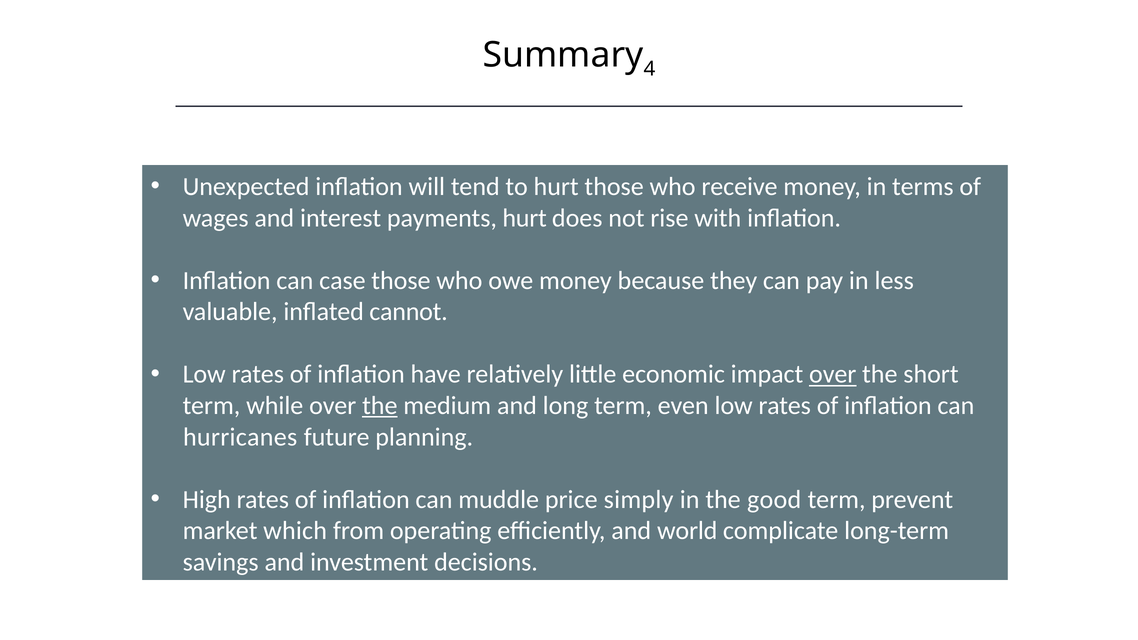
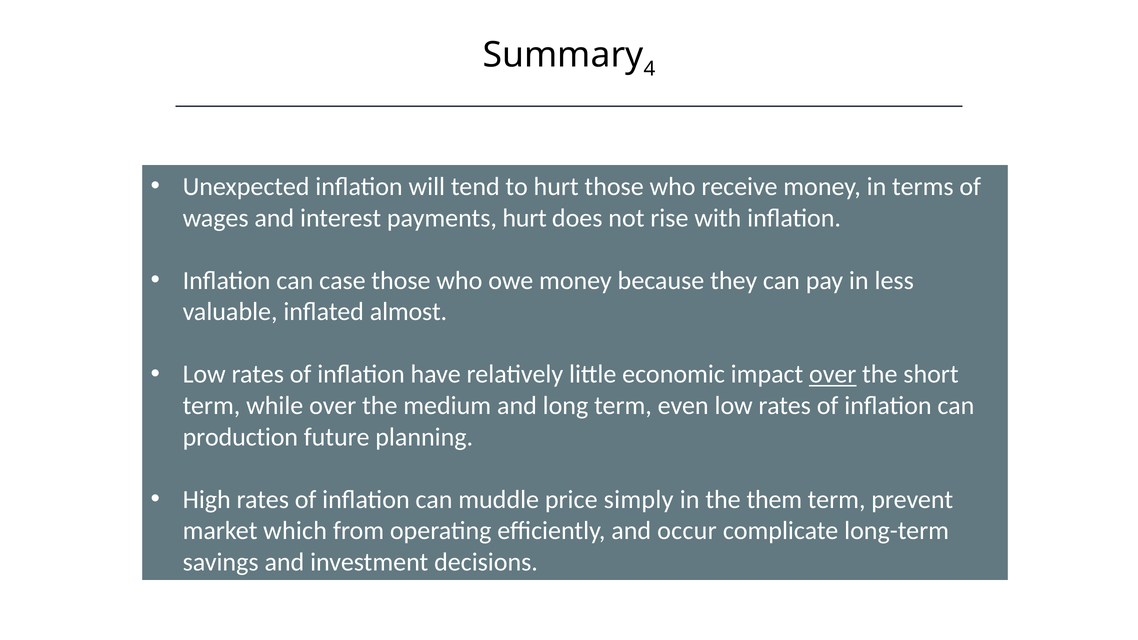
cannot: cannot -> almost (409, 312)
the underline: present -> none (380, 406)
hurricanes: hurricanes -> production (240, 437)
good: good -> them (774, 500)
world: world -> occur (687, 531)
